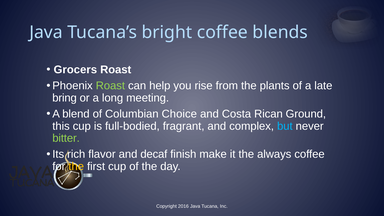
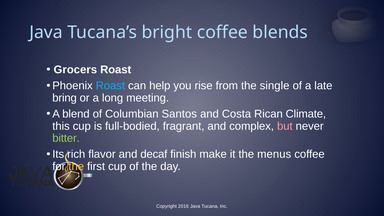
Roast colour: light green -> light blue (110, 86)
plants: plants -> single (275, 86)
Choice: Choice -> Santos (179, 114)
Ground: Ground -> Climate (306, 114)
but colour: light blue -> pink (285, 126)
always: always -> menus (274, 154)
